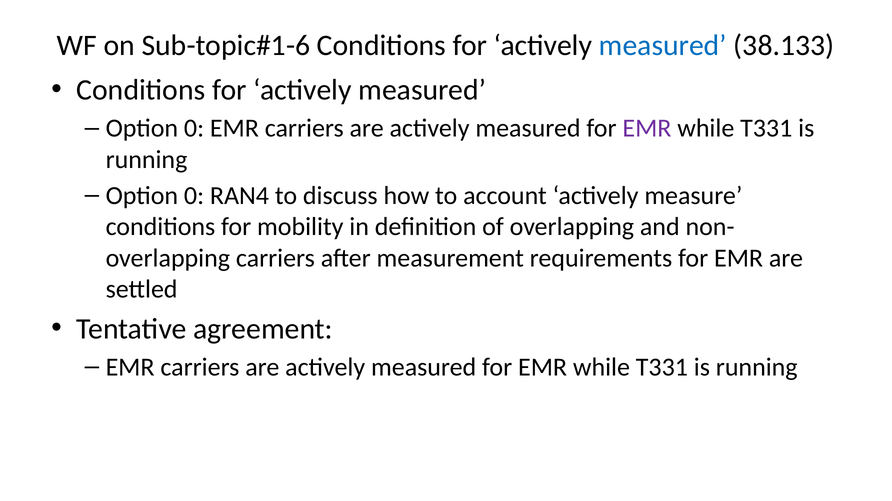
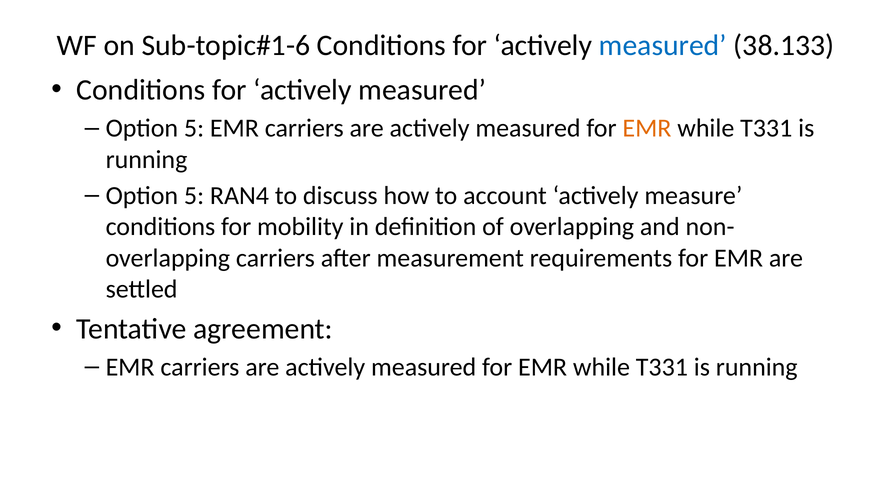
0: 0 -> 5 (194, 129)
EMR colour: purple -> orange (647, 129)
0: 0 -> 5 (194, 196)
